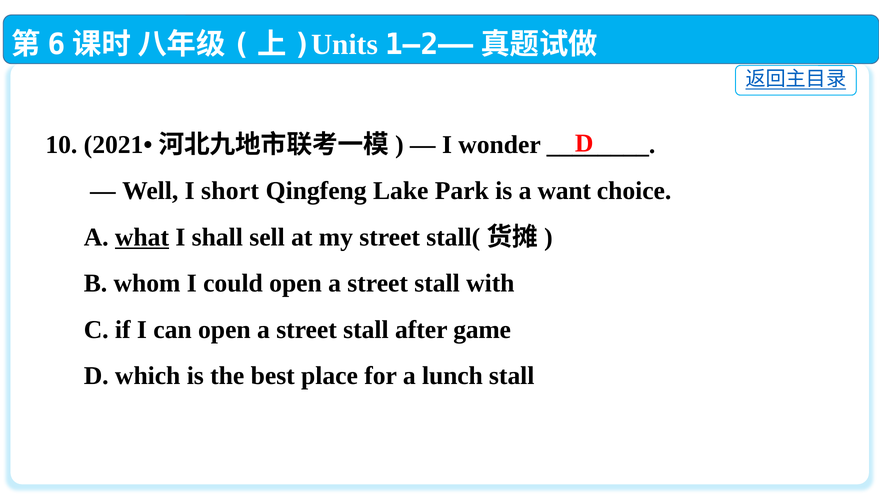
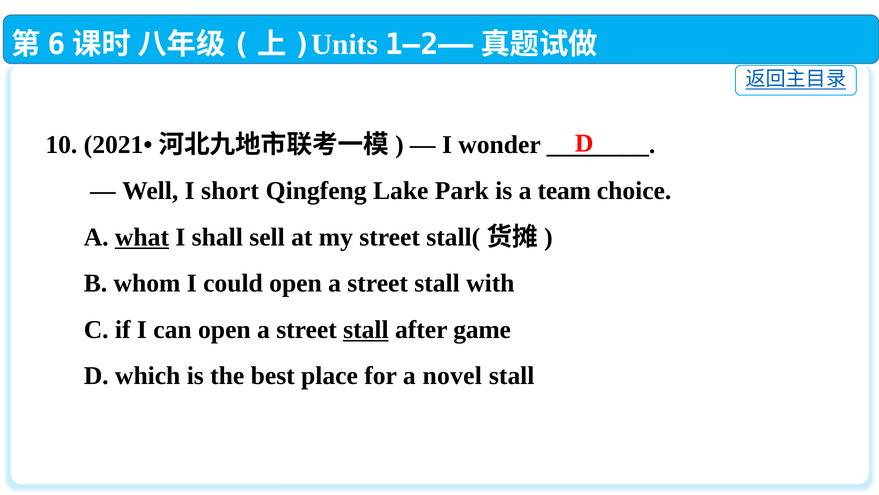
want: want -> team (564, 191)
stall underline: none -> present (366, 329)
lunch: lunch -> novel (452, 375)
